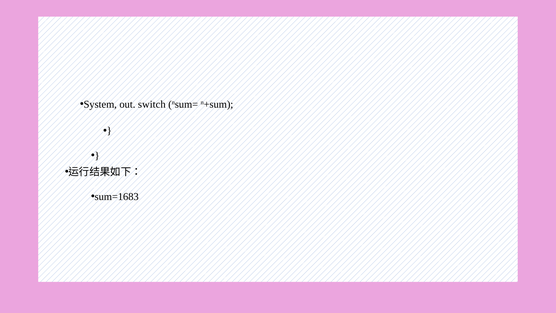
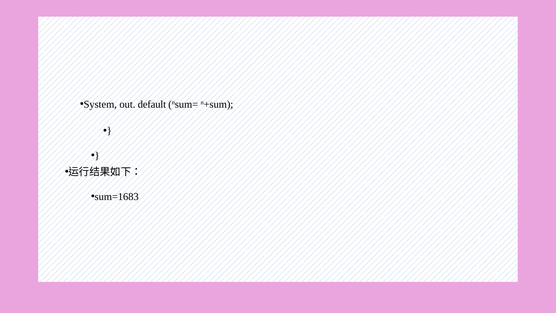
switch: switch -> default (152, 104)
